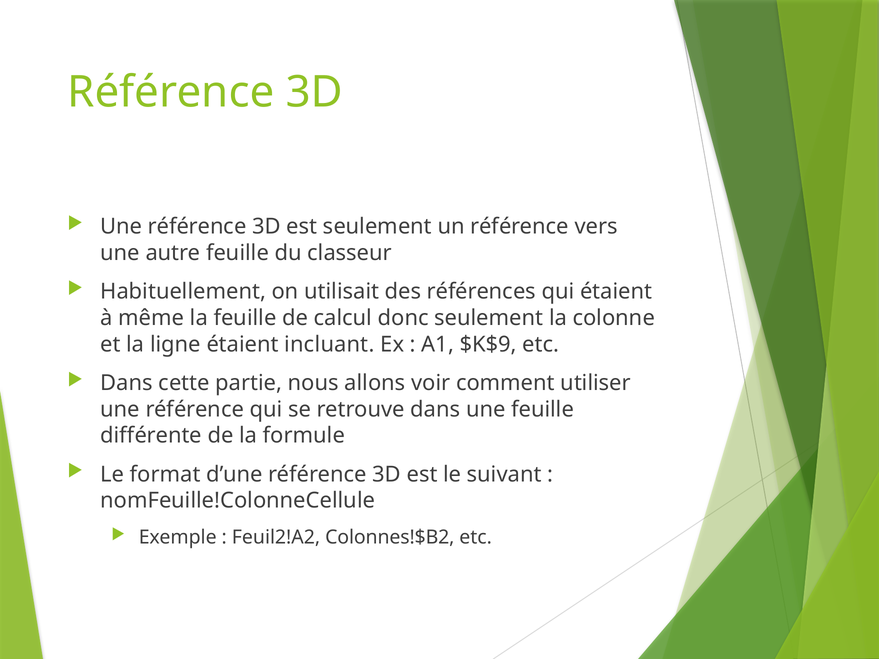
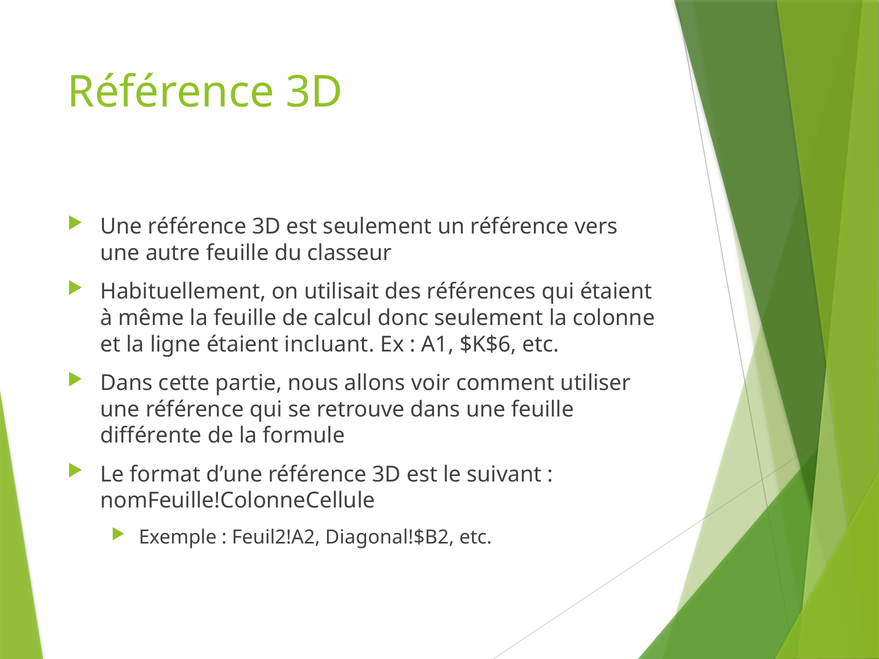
$K$9: $K$9 -> $K$6 (488, 345)
Colonnes!$B2: Colonnes!$B2 -> Diagonal!$B2 (390, 538)
